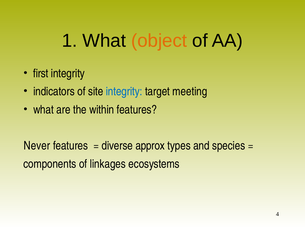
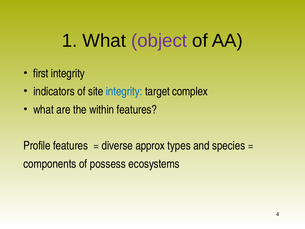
object colour: orange -> purple (159, 41)
meeting: meeting -> complex (190, 91)
Never: Never -> Profile (37, 146)
linkages: linkages -> possess (108, 164)
